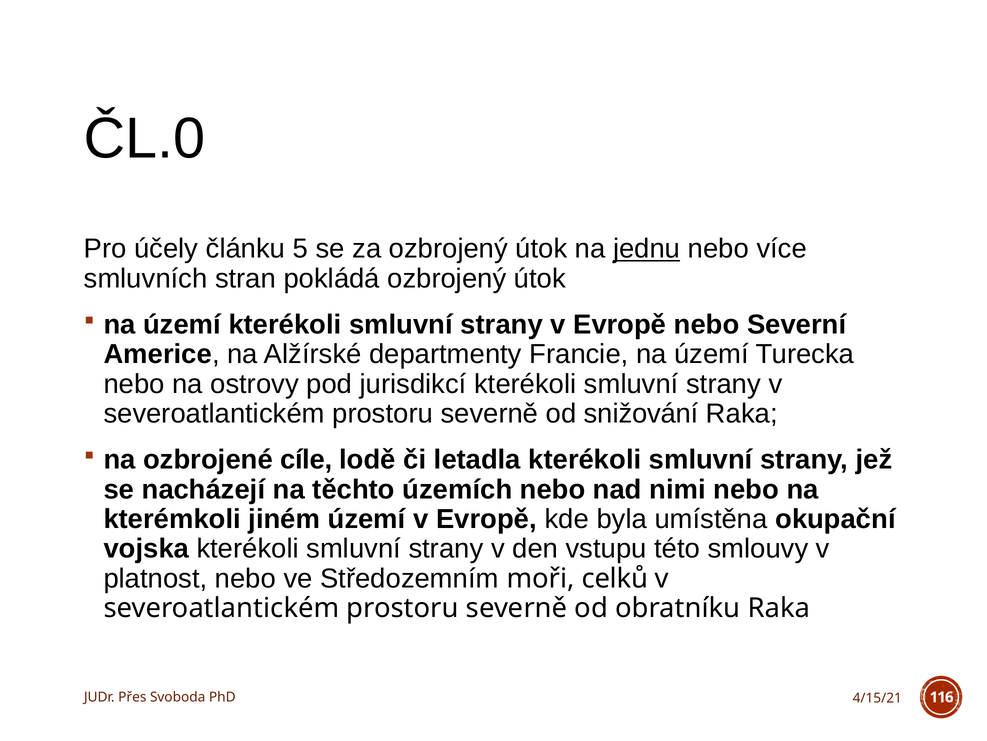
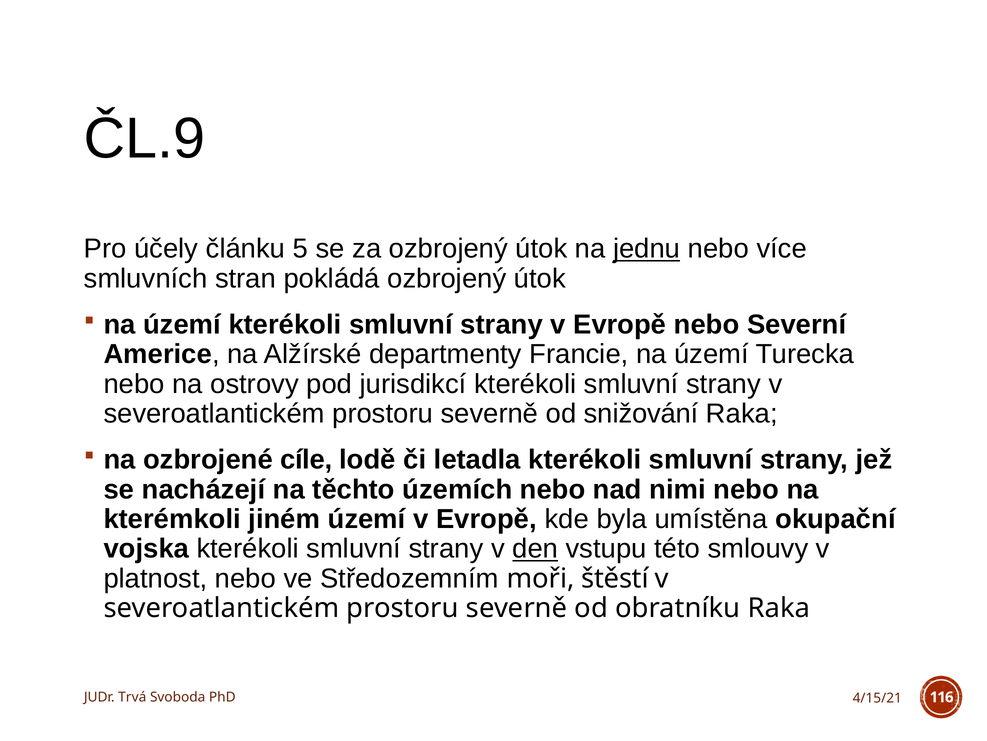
ČL.0: ČL.0 -> ČL.9 (145, 139)
den underline: none -> present (535, 548)
celků: celků -> štěstí (615, 578)
Přes: Přes -> Trvá (132, 697)
